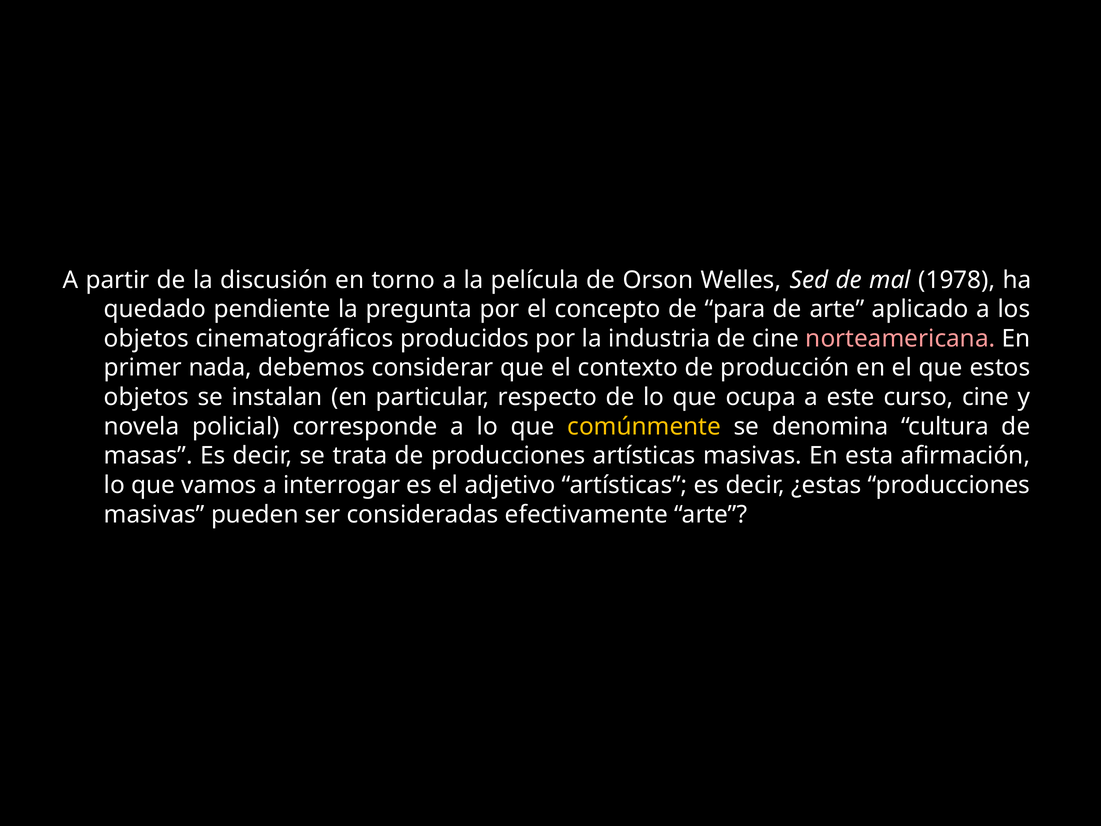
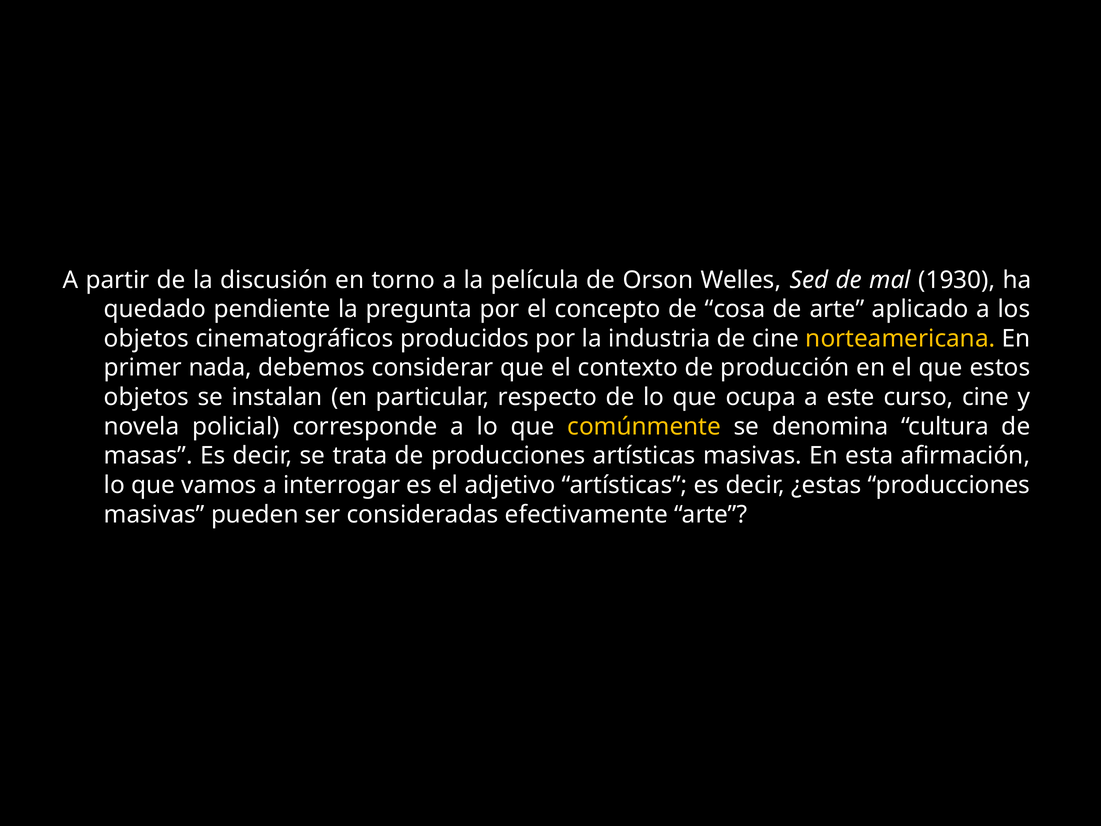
1978: 1978 -> 1930 (957, 280)
para: para -> cosa (735, 309)
norteamericana colour: pink -> yellow (900, 338)
